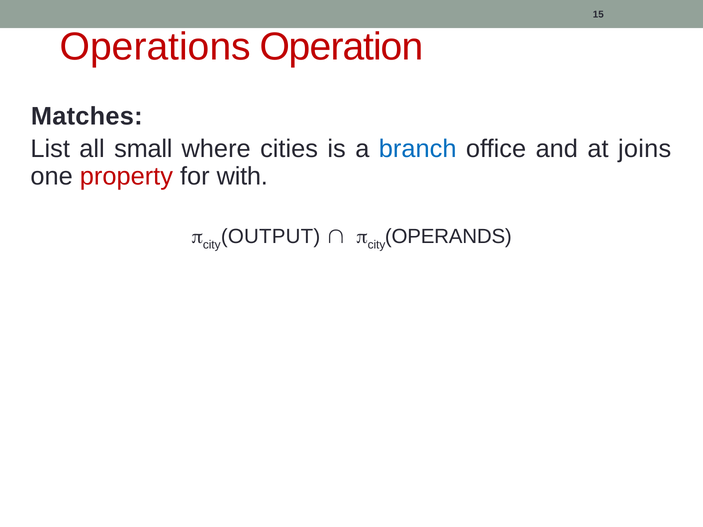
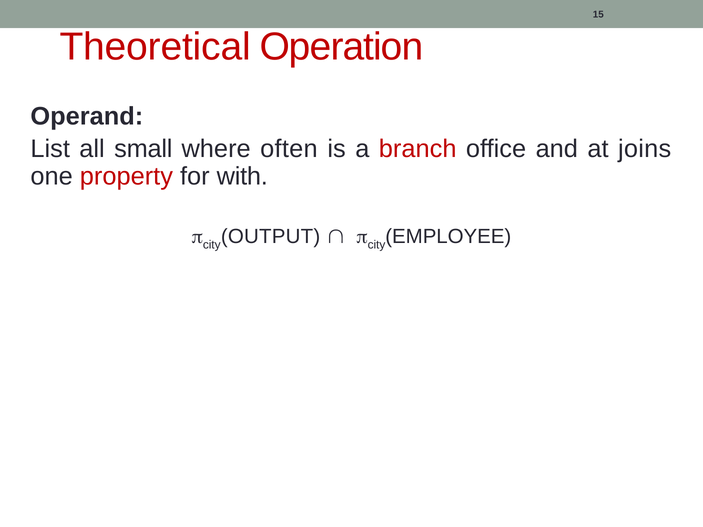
Operations: Operations -> Theoretical (155, 47)
Matches: Matches -> Operand (87, 117)
cities: cities -> often (289, 149)
branch colour: blue -> red (418, 149)
OPERANDS: OPERANDS -> EMPLOYEE (448, 237)
